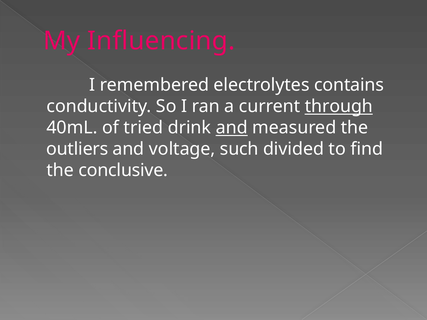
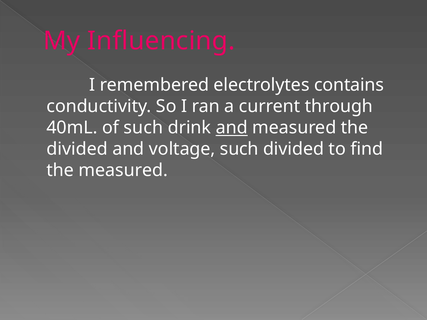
through underline: present -> none (339, 107)
of tried: tried -> such (143, 128)
outliers: outliers -> divided (77, 149)
the conclusive: conclusive -> measured (123, 171)
